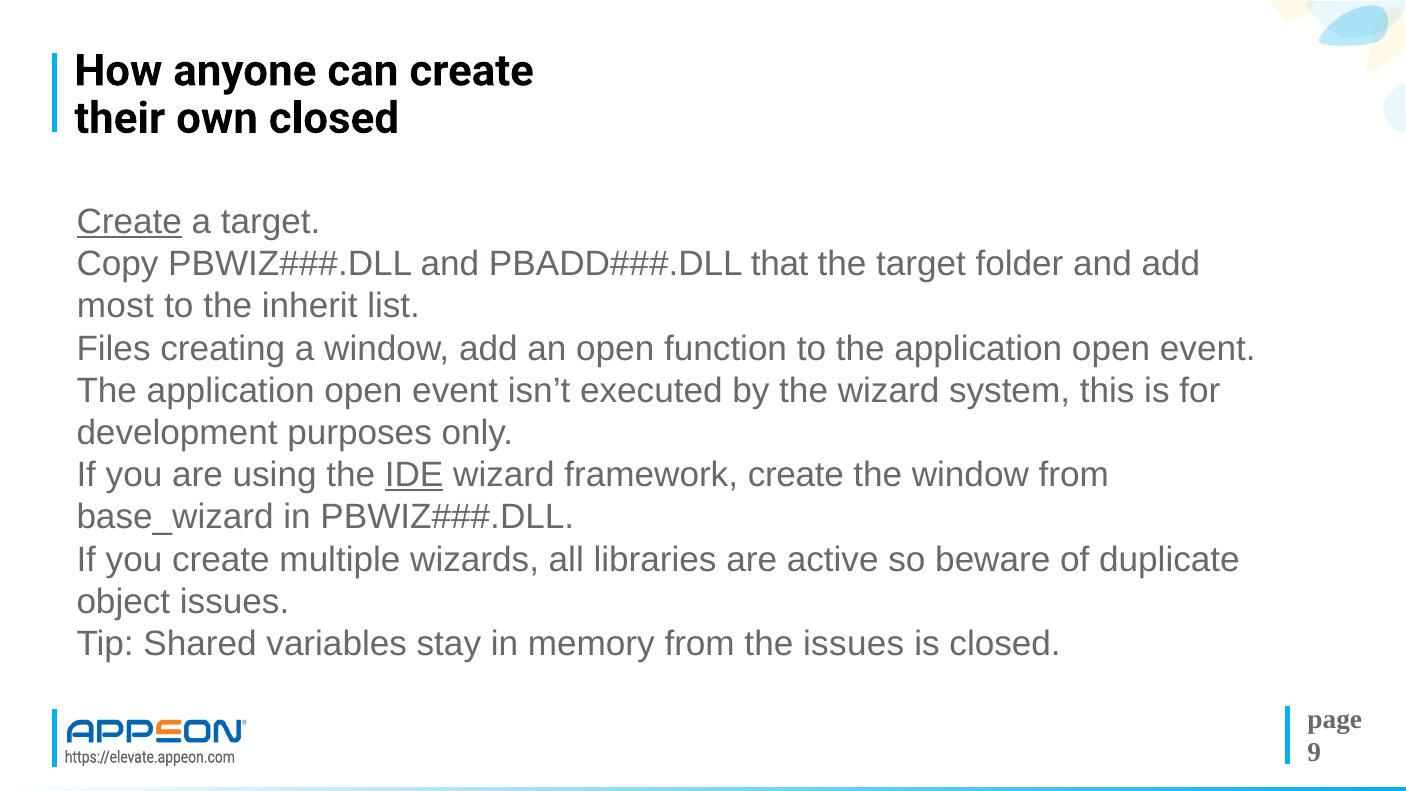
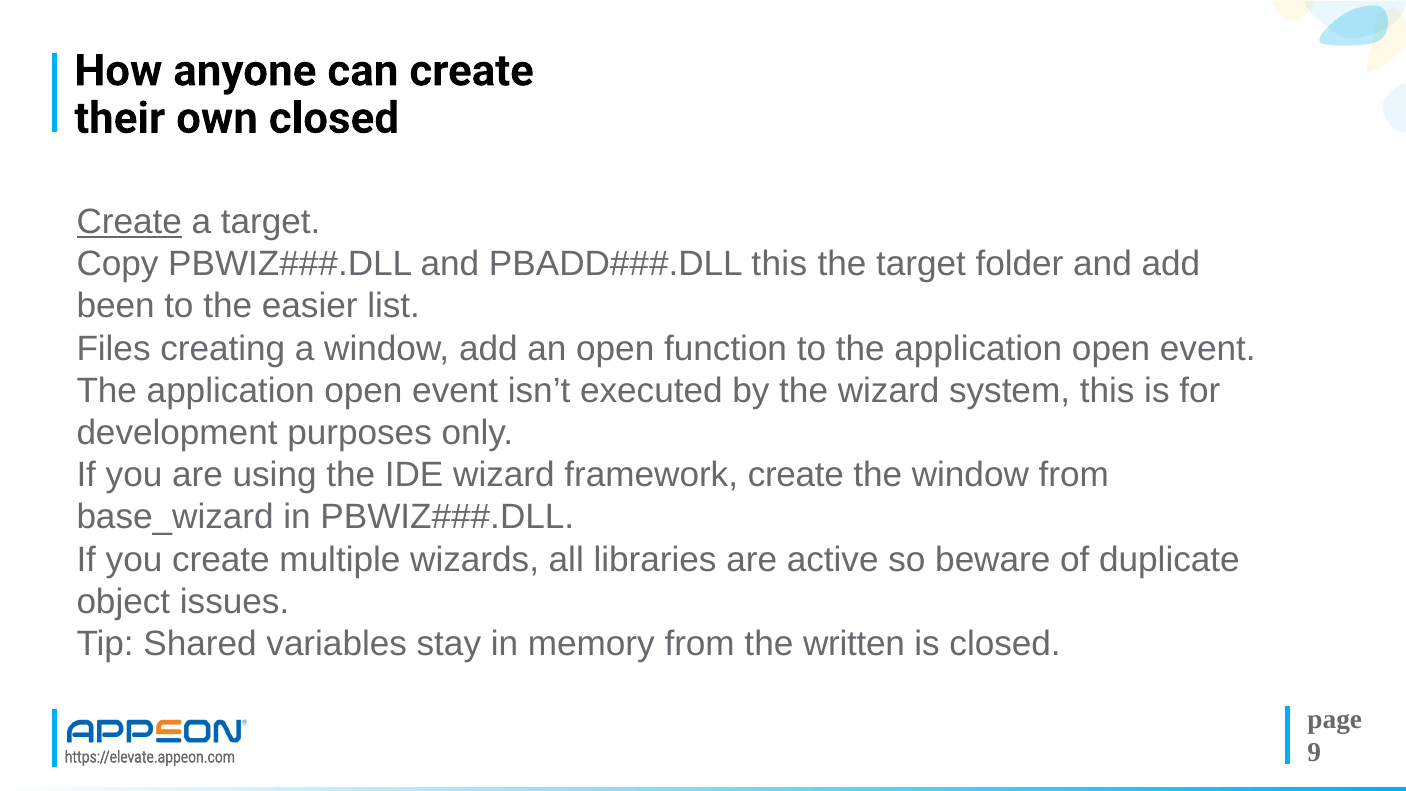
that: that -> this (779, 264)
most: most -> been (116, 306)
inherit: inherit -> easier (310, 306)
IDE underline: present -> none (414, 475)
the issues: issues -> written (854, 644)
